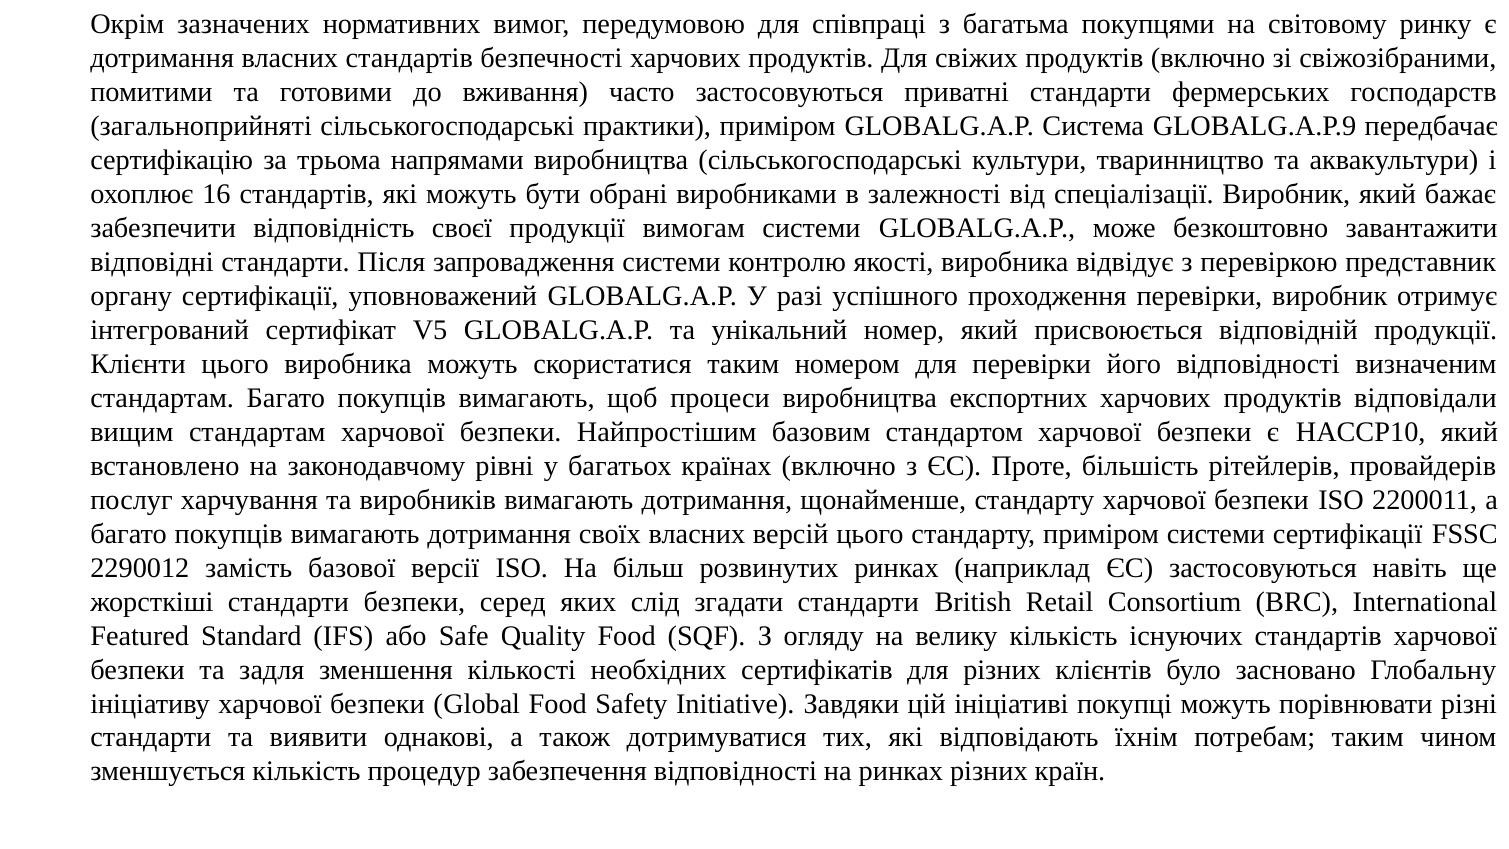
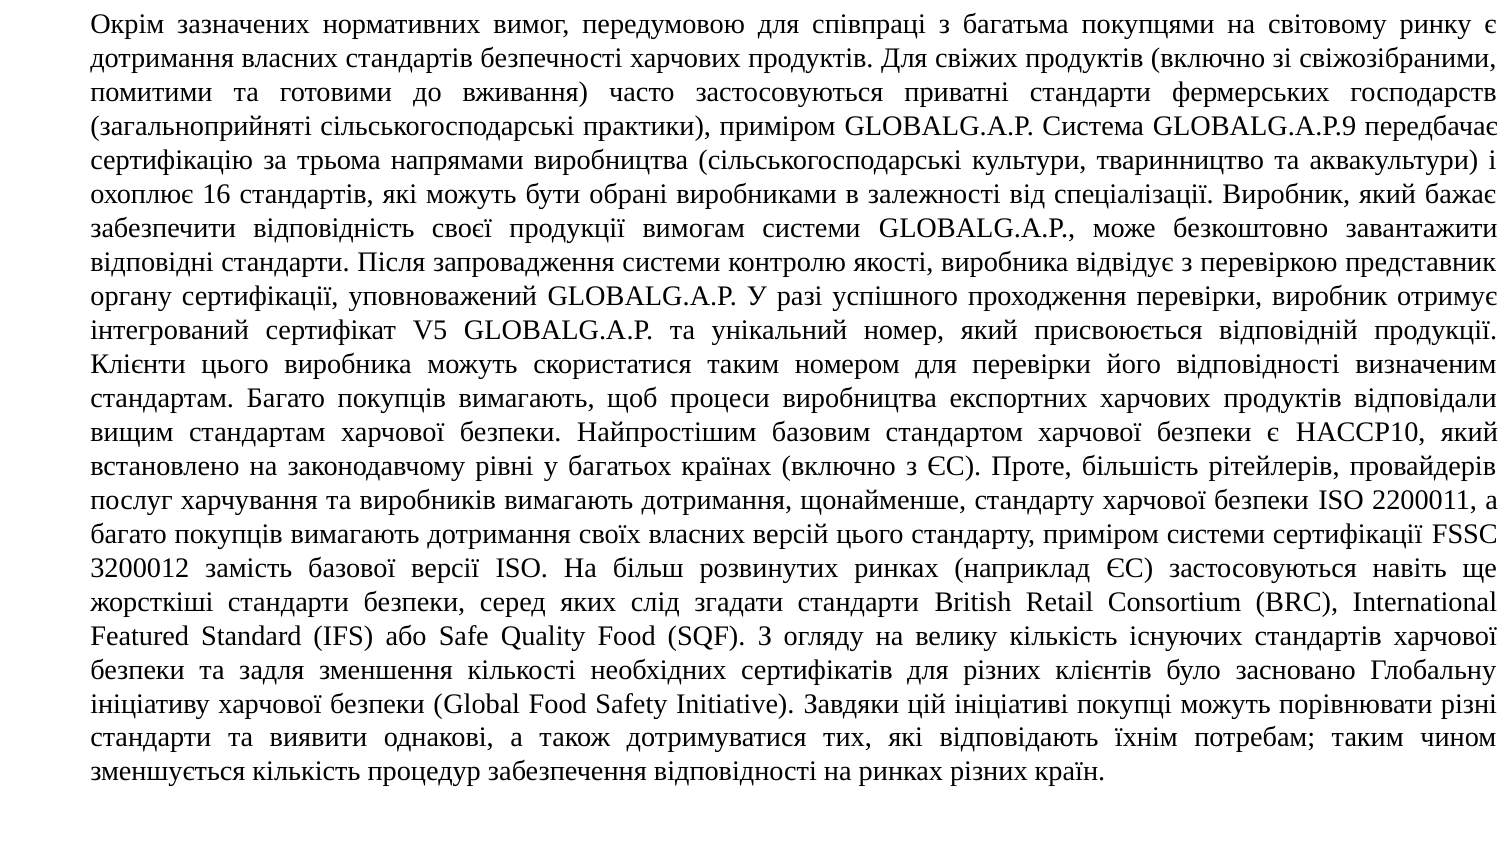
2290012: 2290012 -> 3200012 (140, 568)
